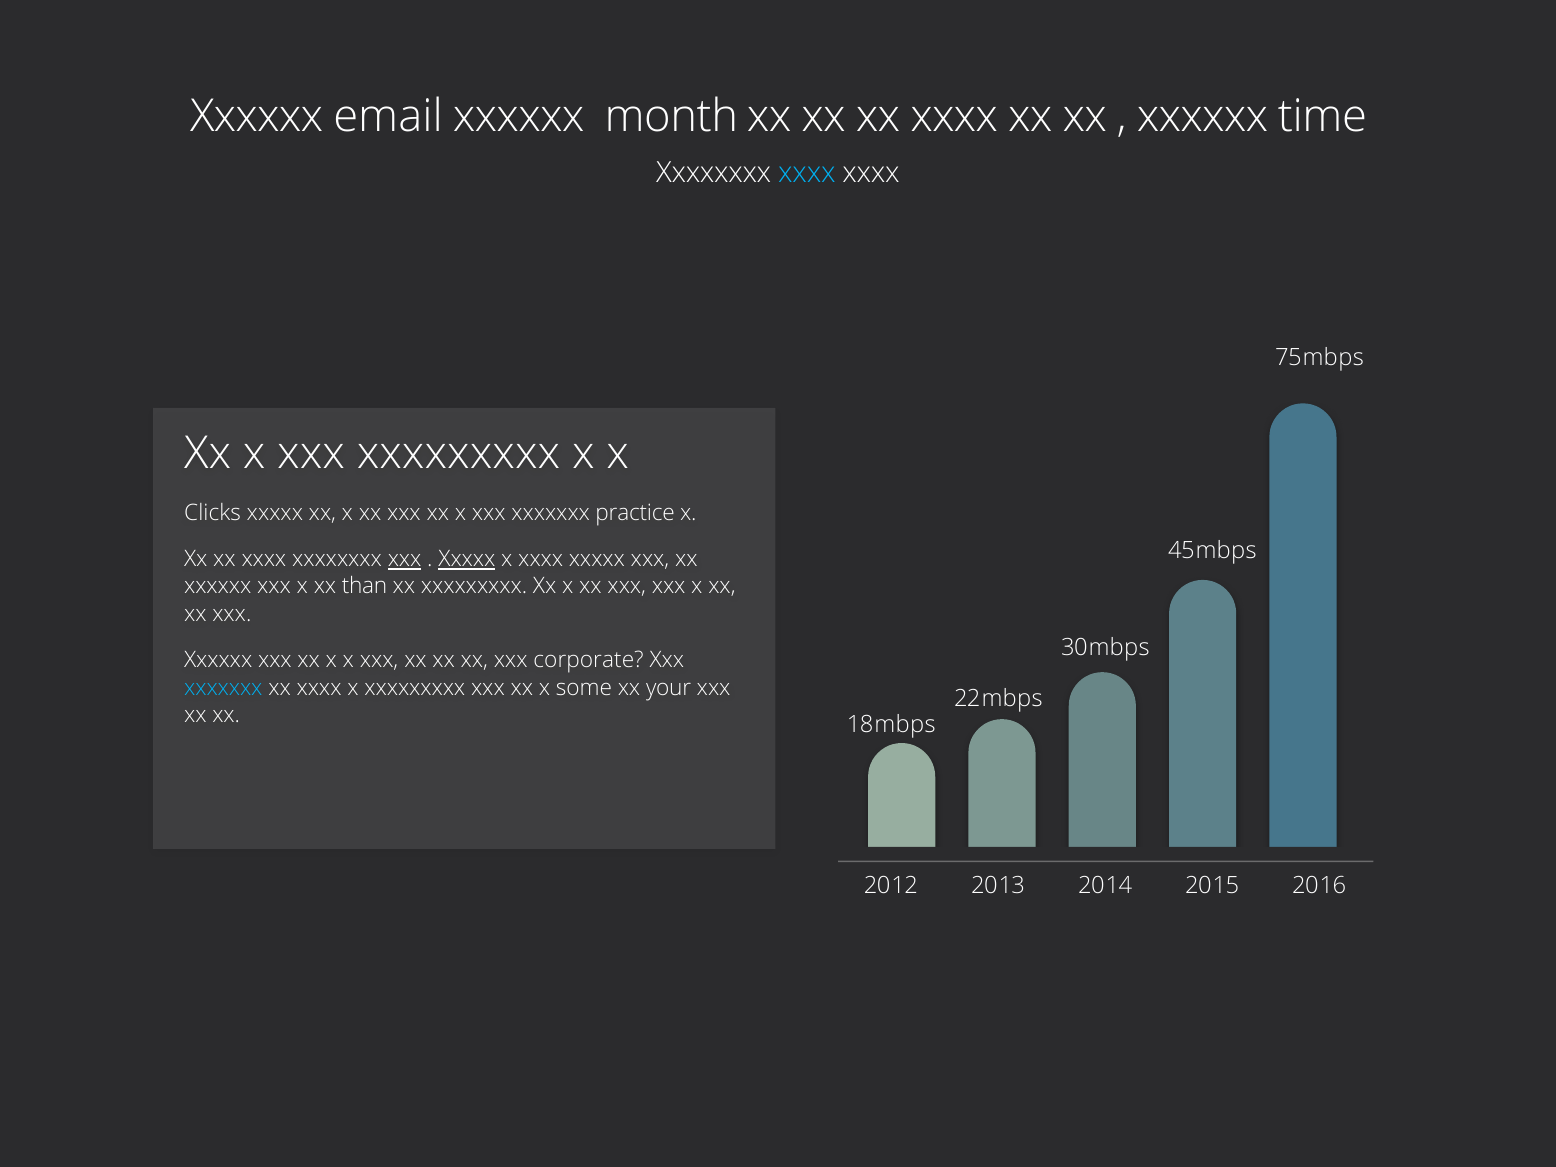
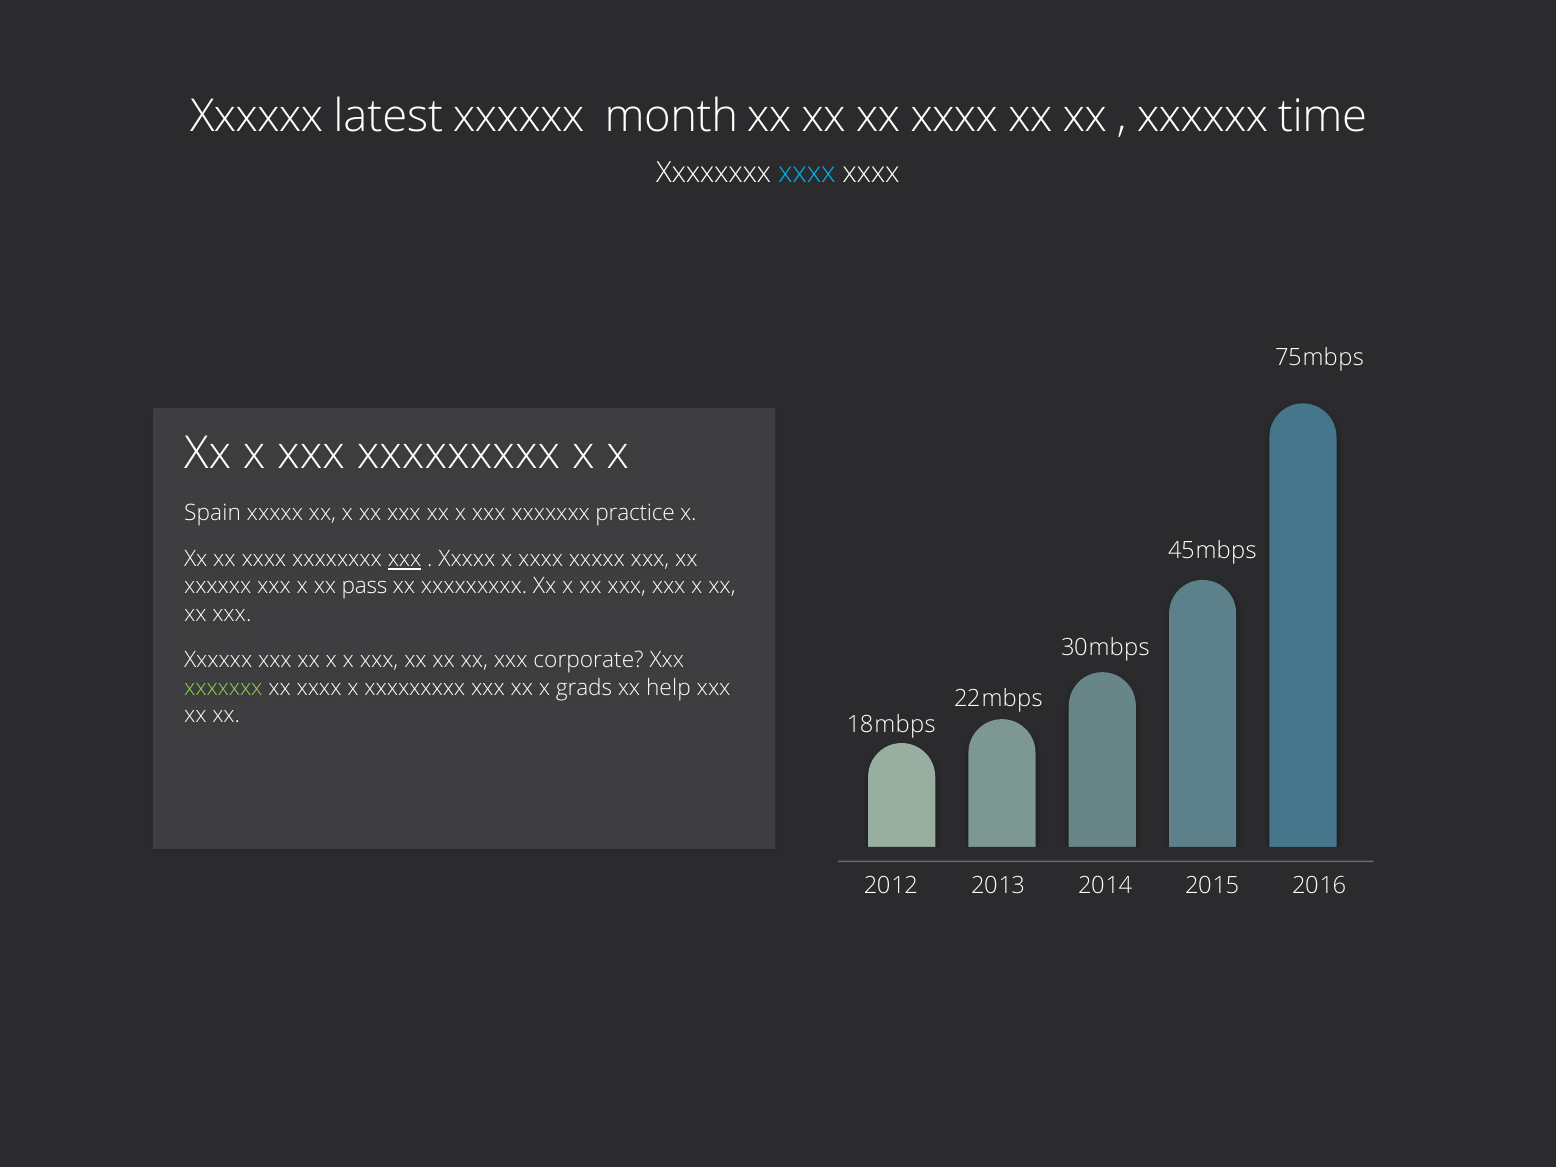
email: email -> latest (388, 116)
Clicks: Clicks -> Spain (213, 513)
Xxxxx underline: present -> none (467, 559)
than: than -> pass (365, 586)
xxxxxxx colour: light blue -> light green (223, 688)
some: some -> grads (584, 688)
your: your -> help (668, 688)
